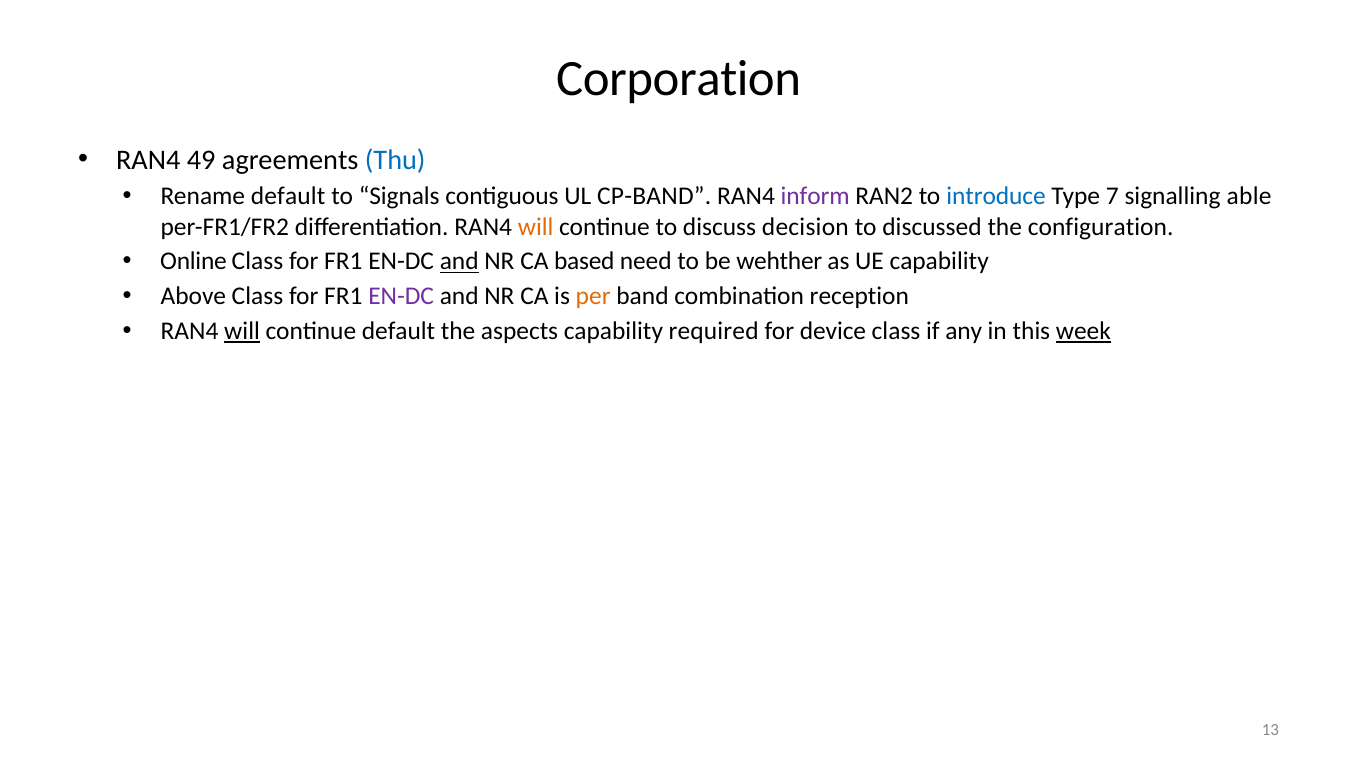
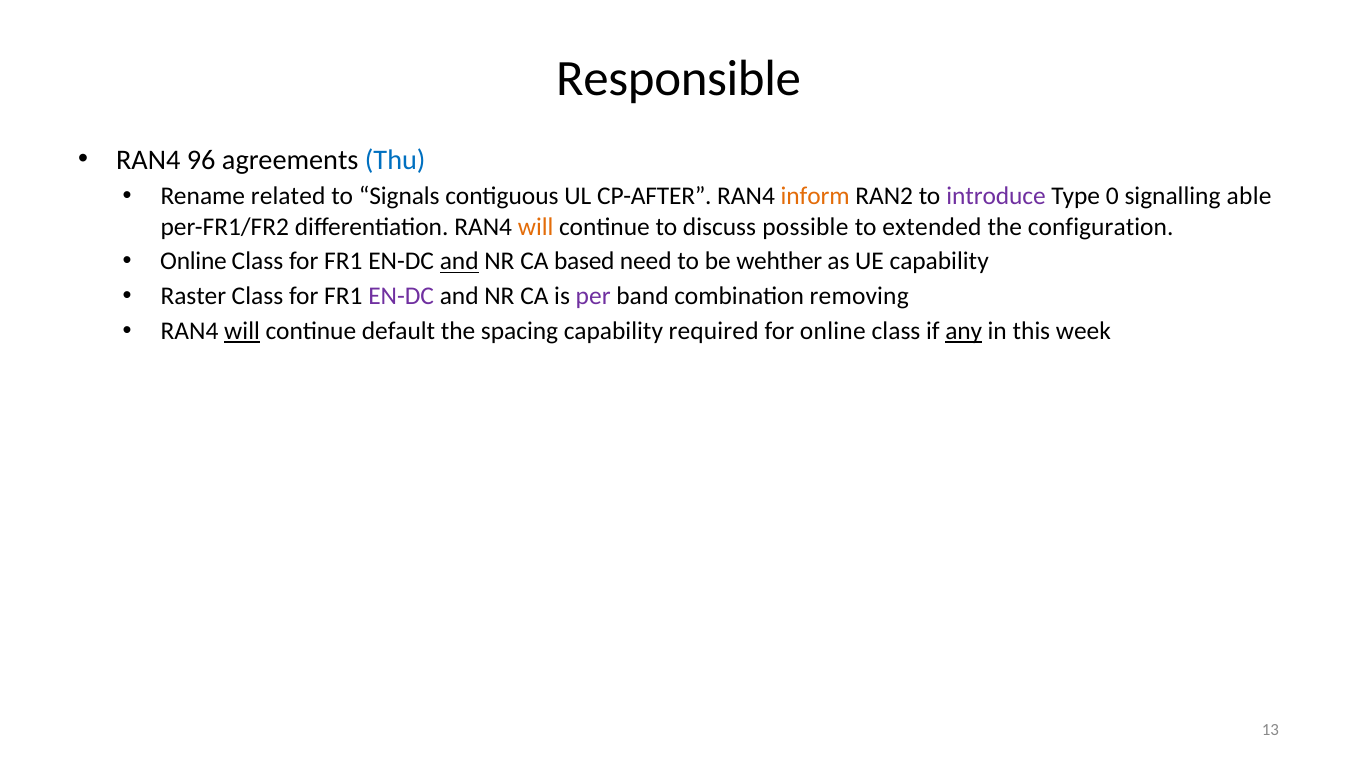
Corporation: Corporation -> Responsible (679, 78)
49: 49 -> 96 (201, 160)
Rename default: default -> related (288, 196)
CP-BAND: CP-BAND -> CP-AFTER (654, 196)
inform colour: purple -> orange (815, 196)
introduce colour: blue -> purple (996, 196)
7: 7 -> 0 (1112, 196)
decision: decision -> possible (805, 227)
discussed: discussed -> extended (932, 227)
Above: Above -> Raster (193, 296)
per colour: orange -> purple (593, 296)
reception: reception -> removing (859, 296)
aspects: aspects -> spacing (520, 331)
for device: device -> online (833, 331)
any underline: none -> present (964, 331)
week underline: present -> none (1083, 331)
